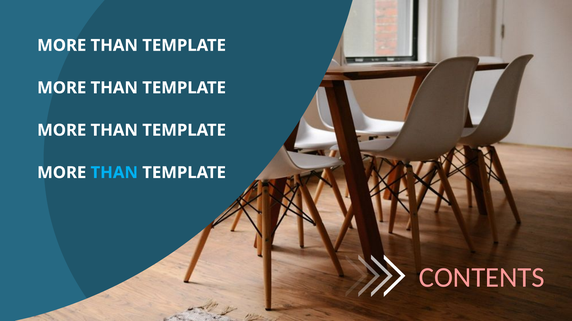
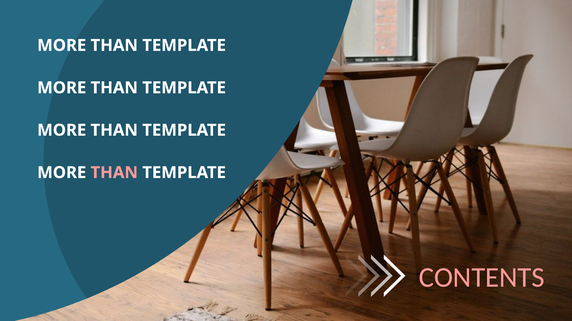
THAN colour: light blue -> pink (114, 173)
